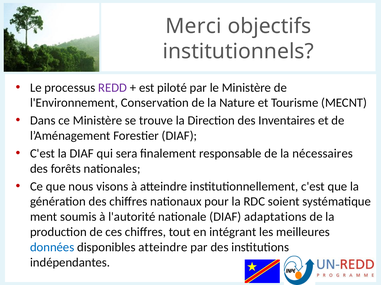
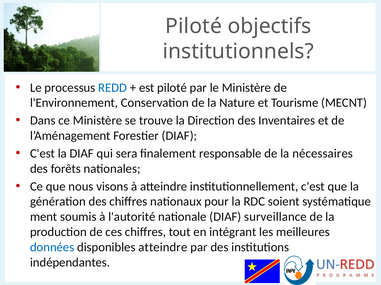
Merci: Merci -> Piloté (194, 26)
REDD colour: purple -> blue (113, 88)
adaptations: adaptations -> surveillance (275, 217)
